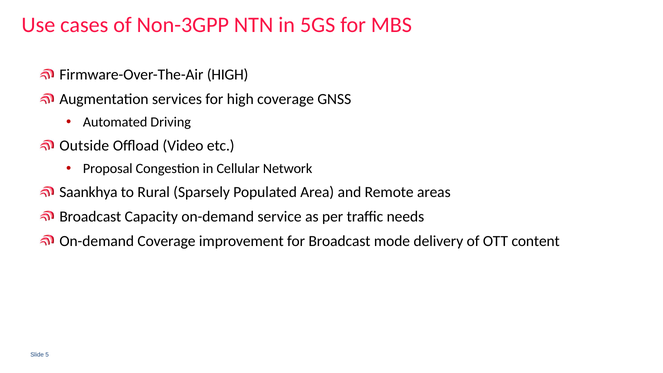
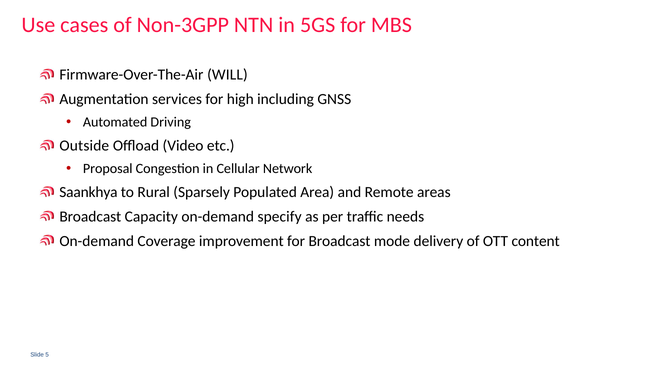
Firmware-Over-The-Air HIGH: HIGH -> WILL (227, 75)
high coverage: coverage -> including (286, 99)
service: service -> specify (280, 217)
